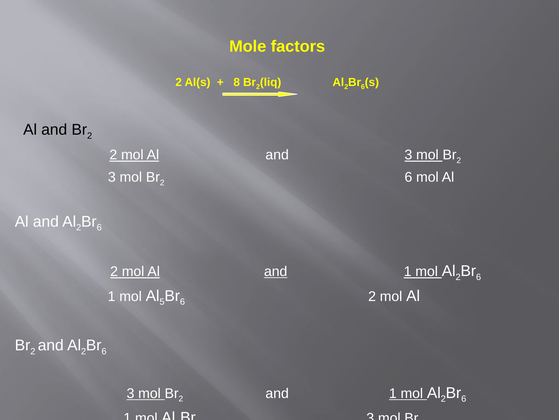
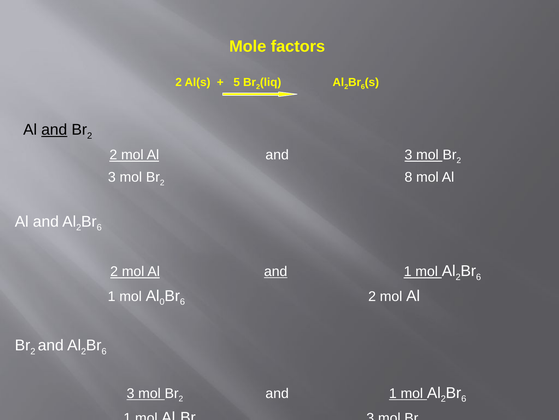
8: 8 -> 5 (237, 82)
and underline: none -> present (54, 130)
2 6: 6 -> 8 (408, 177)
5: 5 -> 0 (162, 301)
